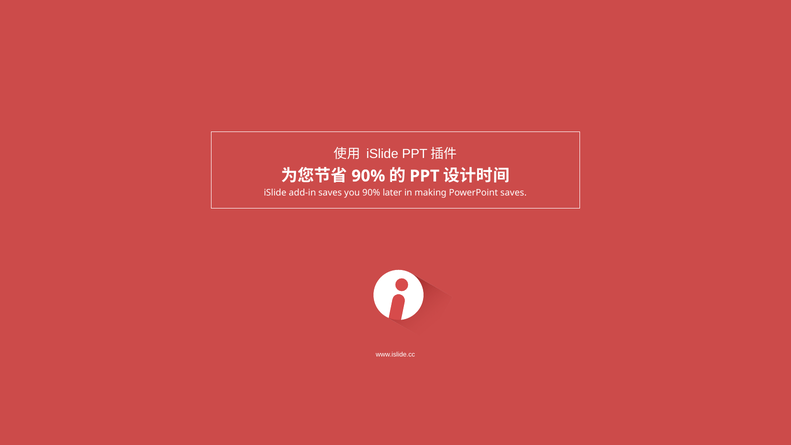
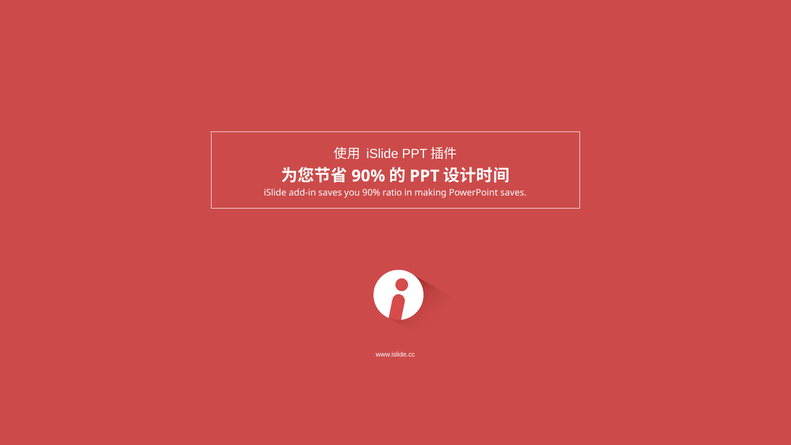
later: later -> ratio (392, 193)
